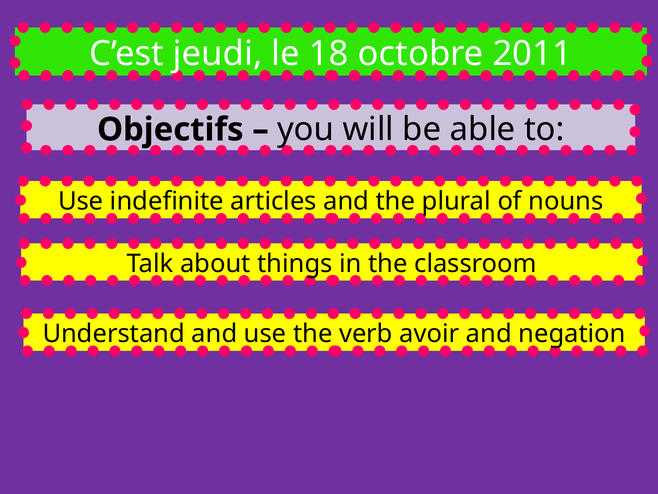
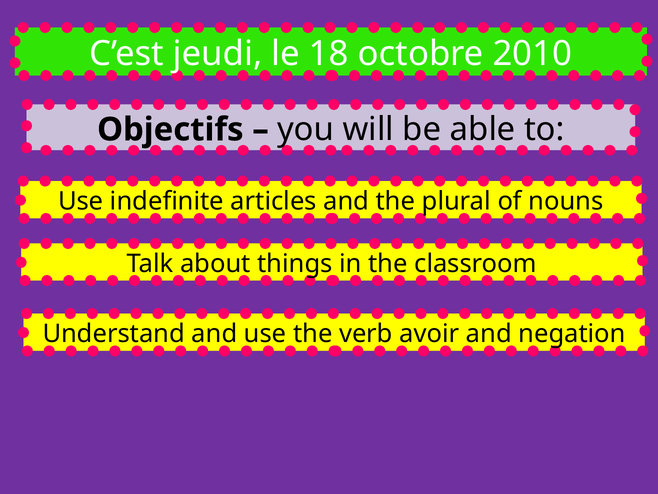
2011: 2011 -> 2010 (532, 54)
